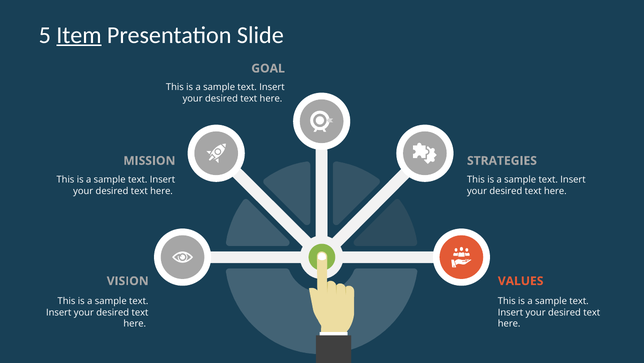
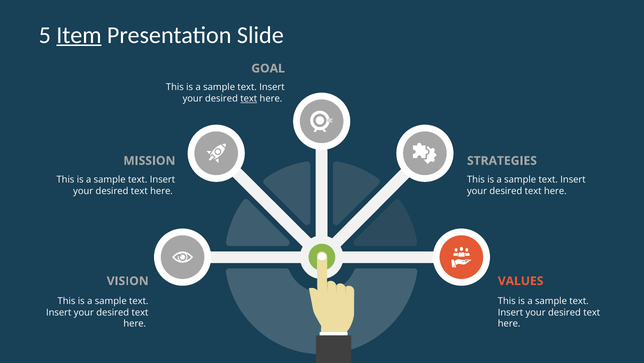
text underline: none -> present (249, 98)
